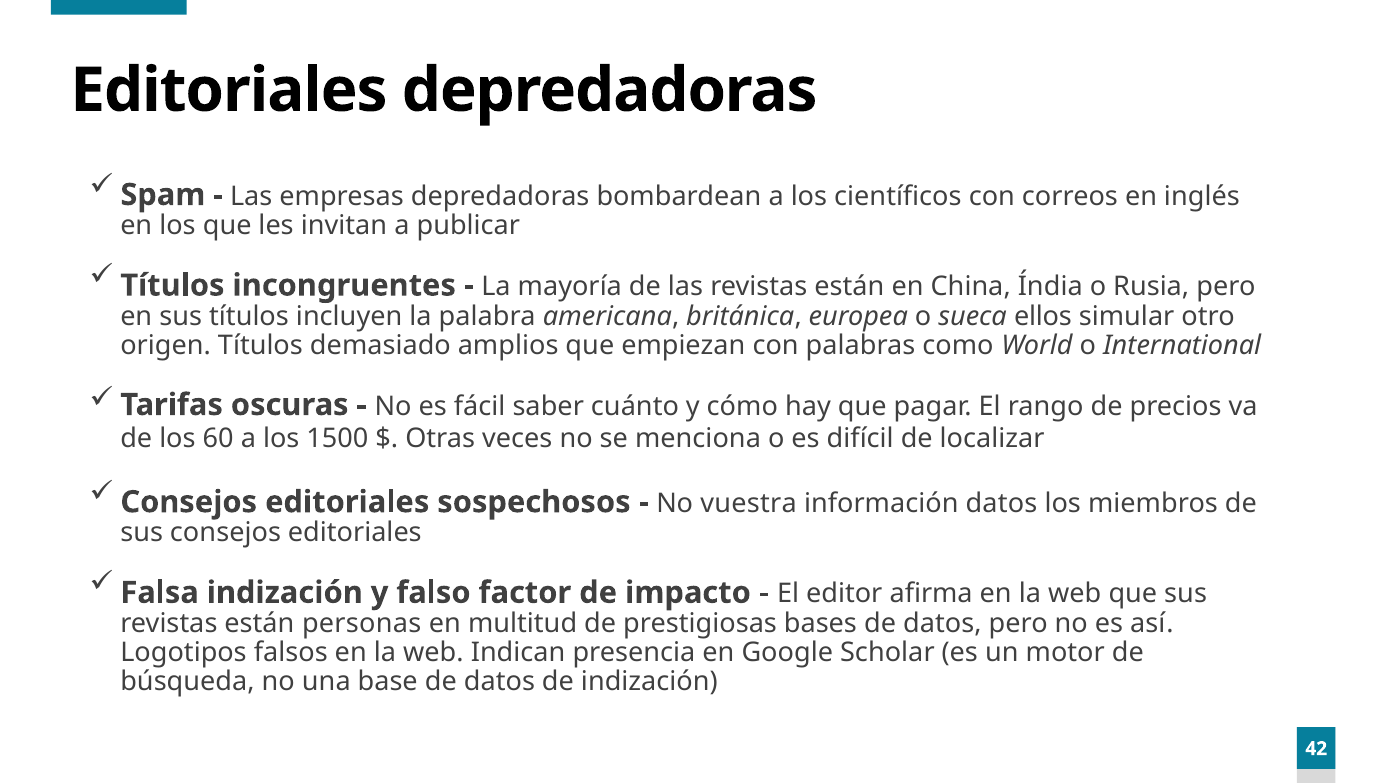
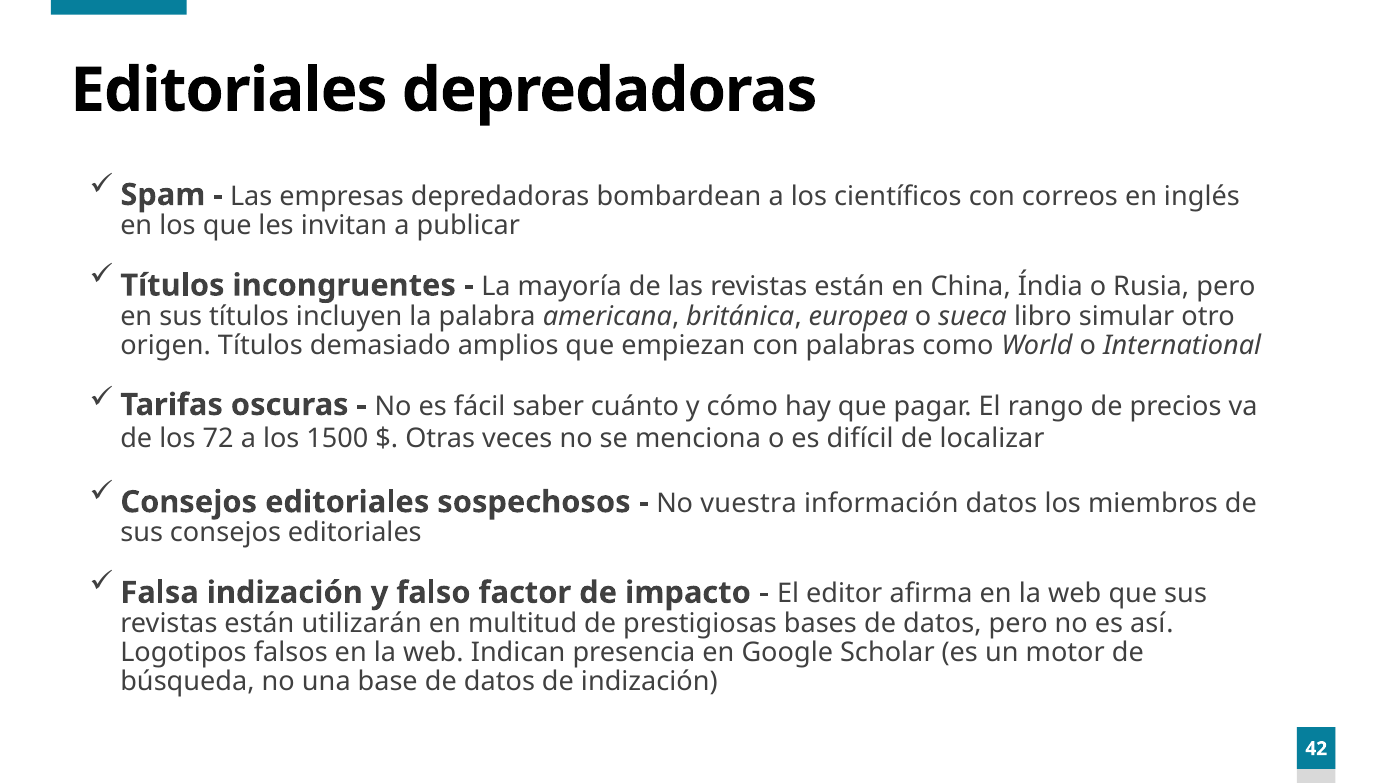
ellos: ellos -> libro (1043, 316)
60: 60 -> 72 (218, 439)
personas: personas -> utilizarán (362, 623)
